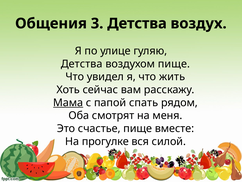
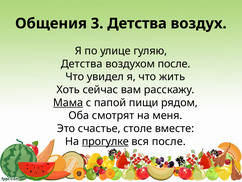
воздухом пище: пище -> после (174, 64)
спать: спать -> пищи (144, 102)
счастье пище: пище -> столе (138, 128)
прогулке underline: none -> present (105, 141)
вся силой: силой -> после (169, 141)
